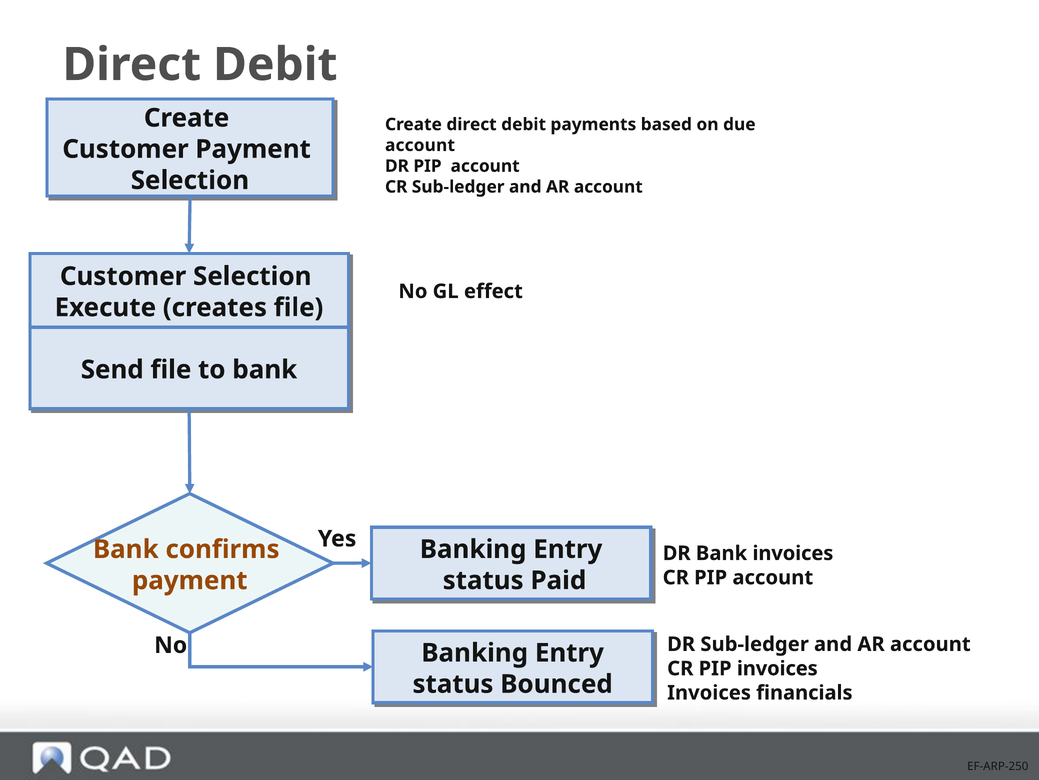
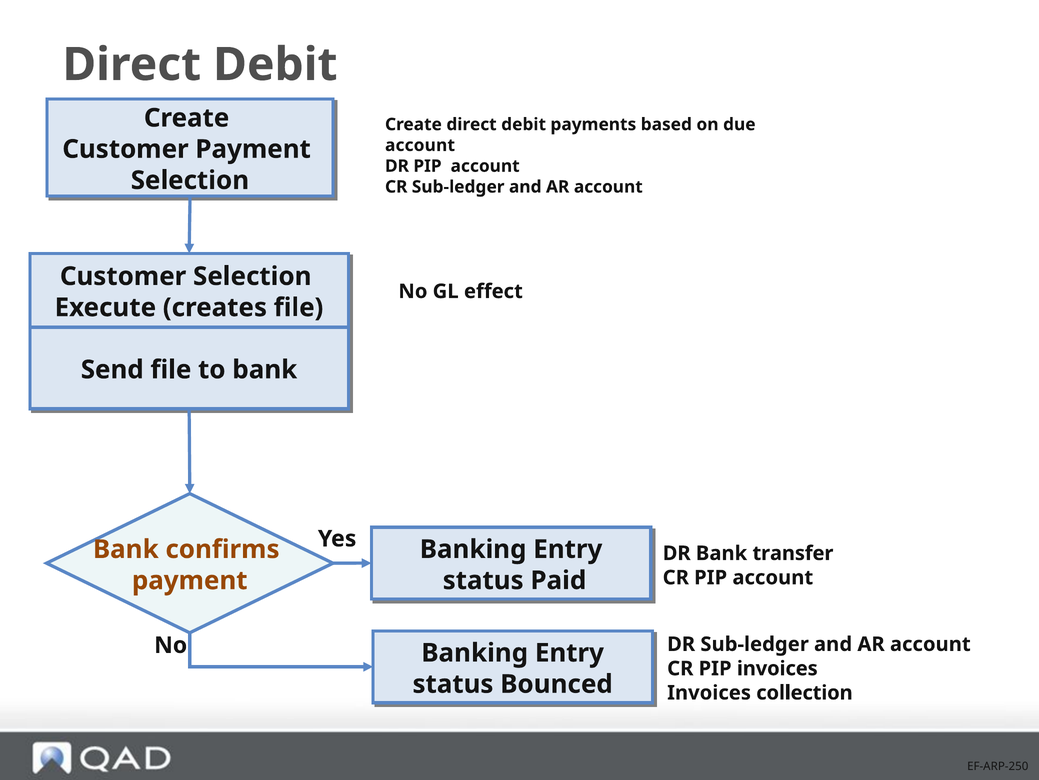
Bank invoices: invoices -> transfer (793, 553)
financials: financials -> collection (804, 692)
